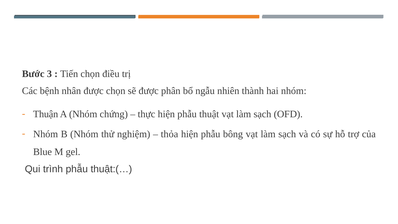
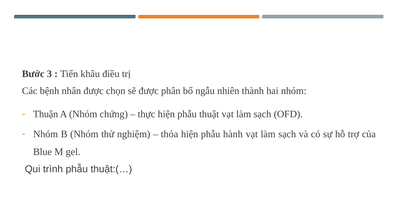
Tiến chọn: chọn -> khâu (90, 74)
bông: bông -> hành (233, 134)
